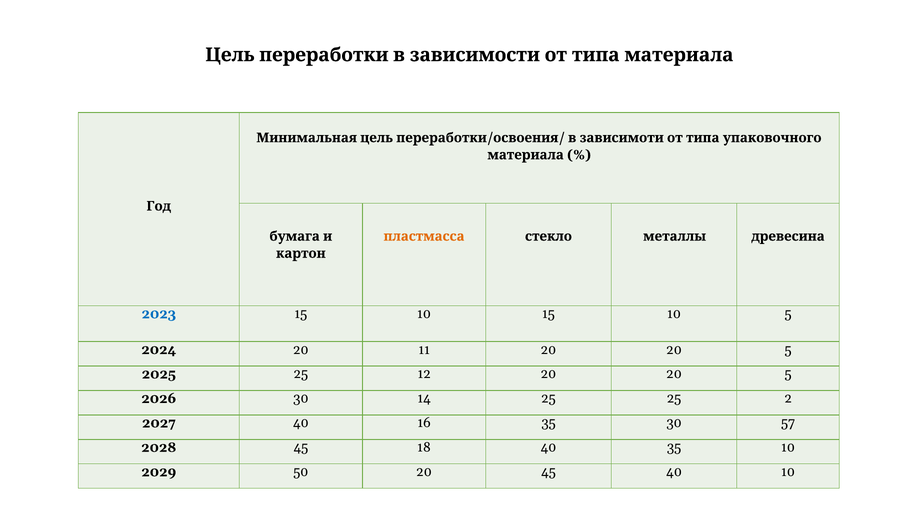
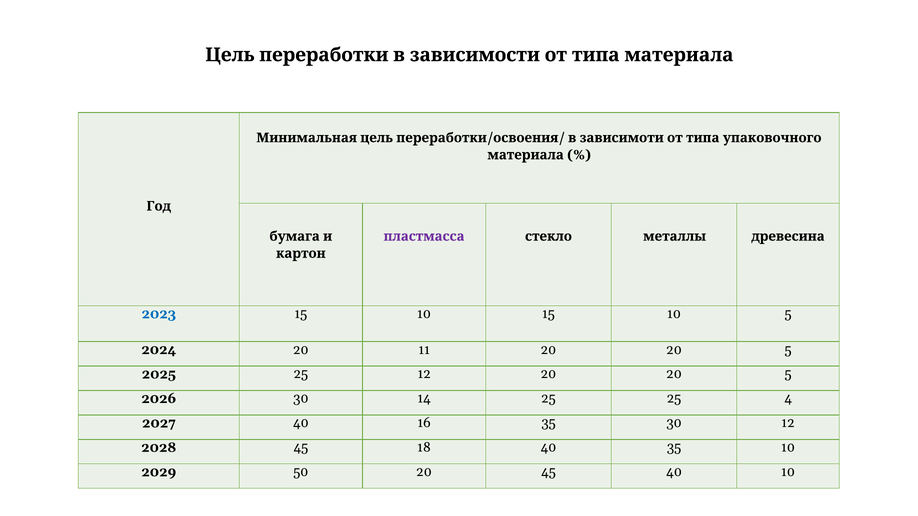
пластмасса colour: orange -> purple (424, 236)
2: 2 -> 4 (788, 399)
30 57: 57 -> 12 (788, 423)
